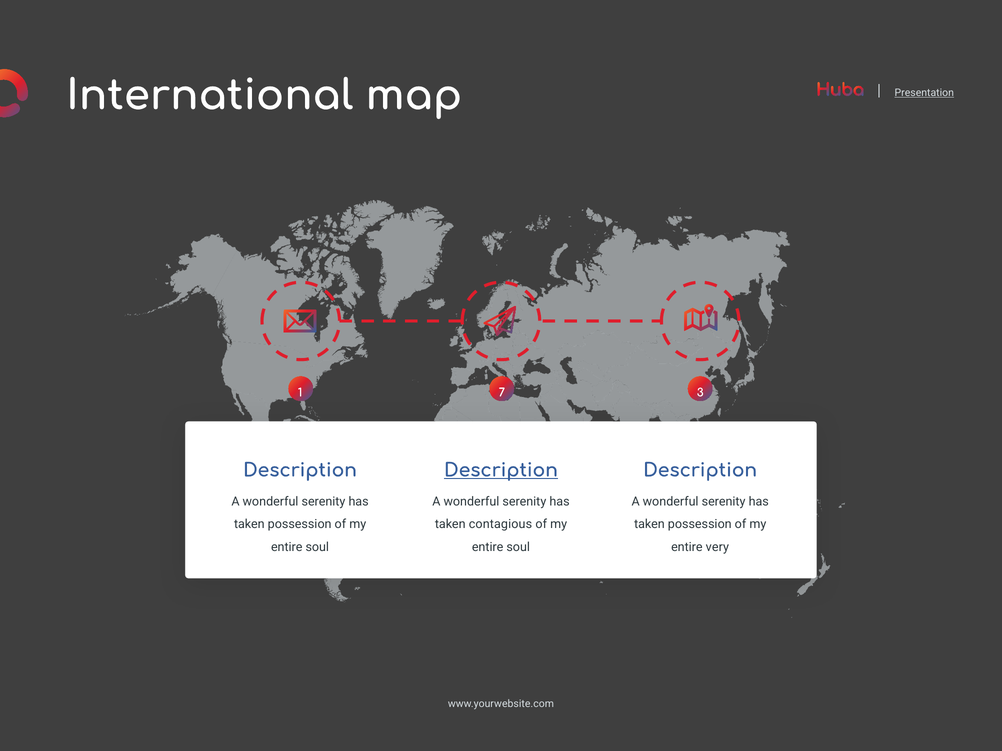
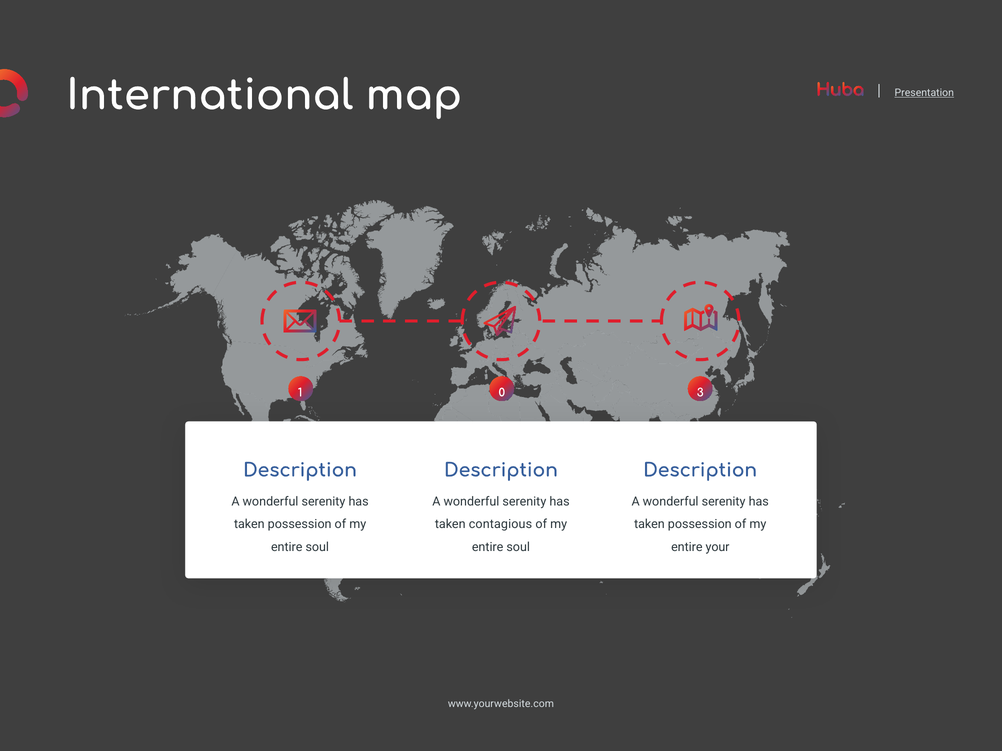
7: 7 -> 0 (502, 393)
Description underline: present -> none (501, 471)
very: very -> your (718, 547)
